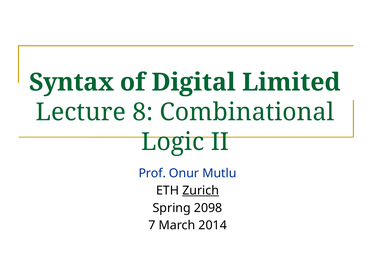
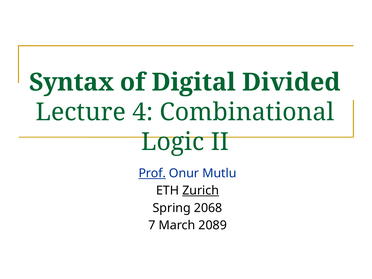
Limited: Limited -> Divided (291, 82)
8: 8 -> 4 (143, 112)
Prof underline: none -> present (152, 173)
2098: 2098 -> 2068 (208, 208)
2014: 2014 -> 2089 (213, 225)
